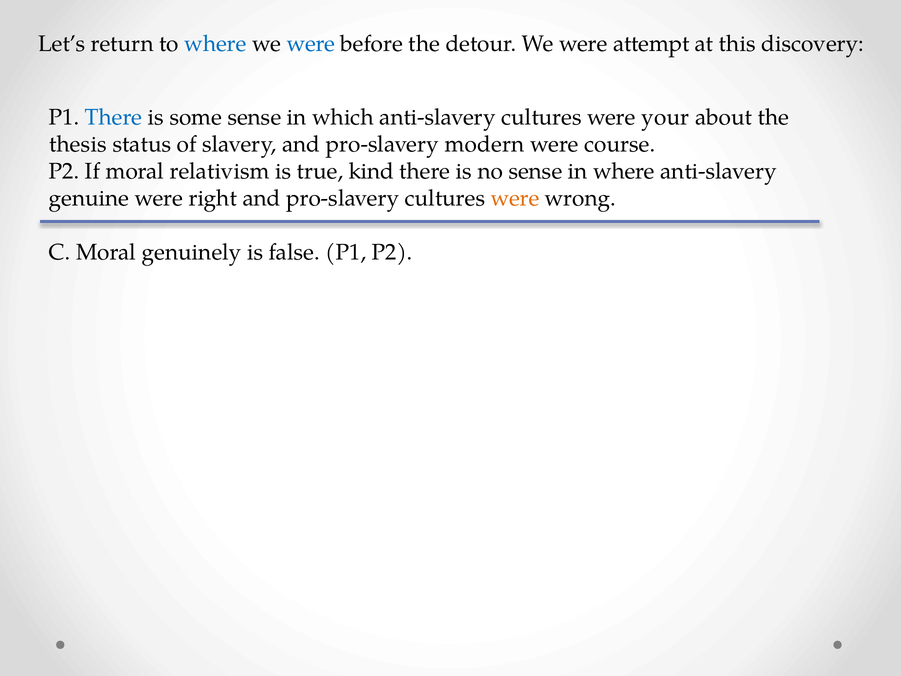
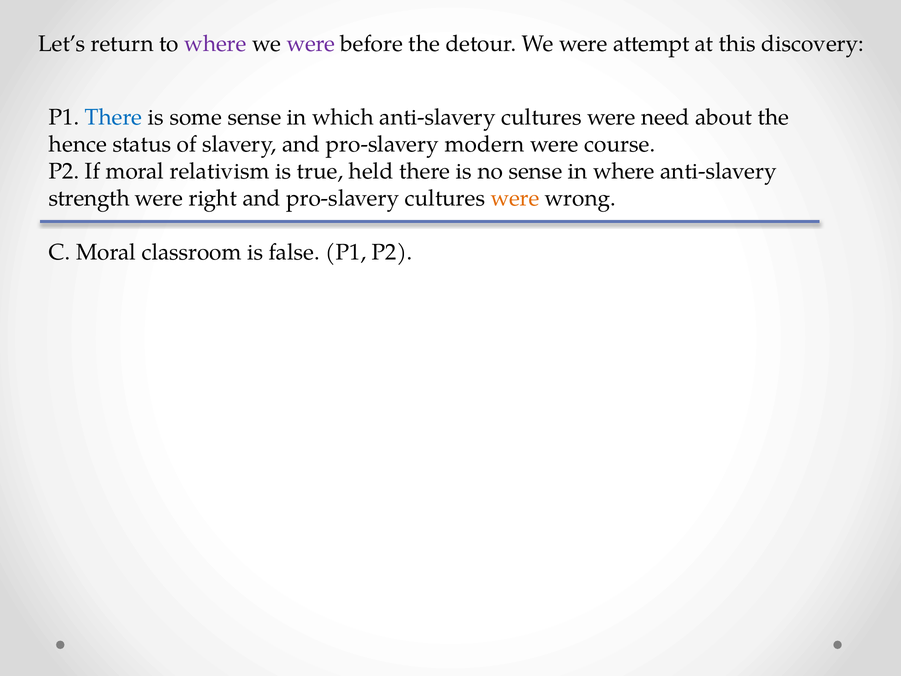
where colour: blue -> purple (215, 44)
were colour: blue -> purple (311, 44)
your: your -> need (665, 117)
thesis: thesis -> hence (78, 144)
kind: kind -> held (371, 171)
genuine: genuine -> strength (89, 198)
genuinely: genuinely -> classroom (192, 252)
